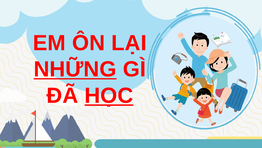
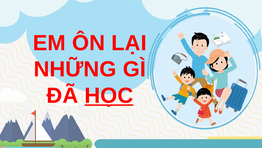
NHỮNG underline: present -> none (75, 69)
